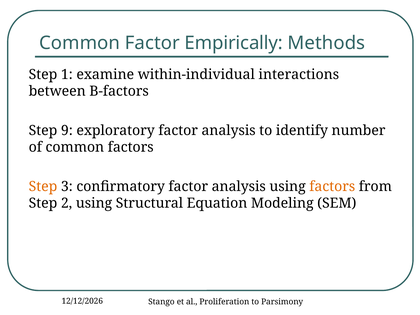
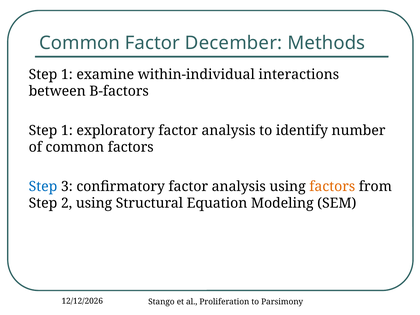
Empirically: Empirically -> December (234, 43)
9: 9 -> 1 (67, 130)
Step colour: orange -> blue (43, 186)
